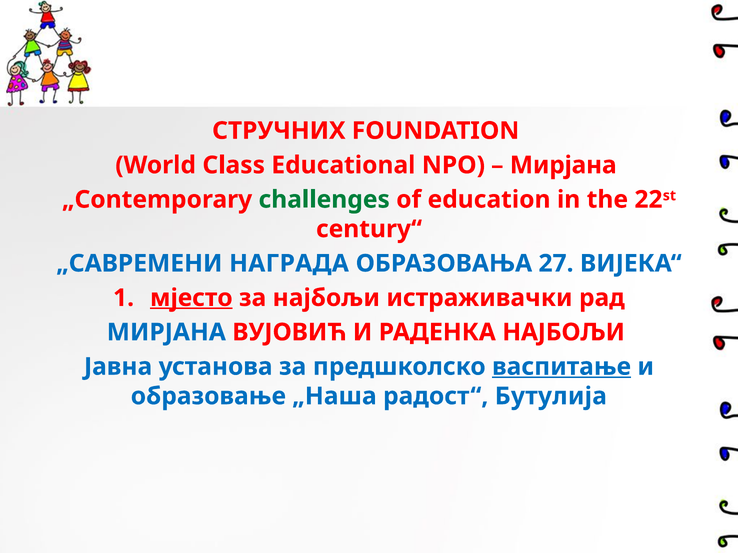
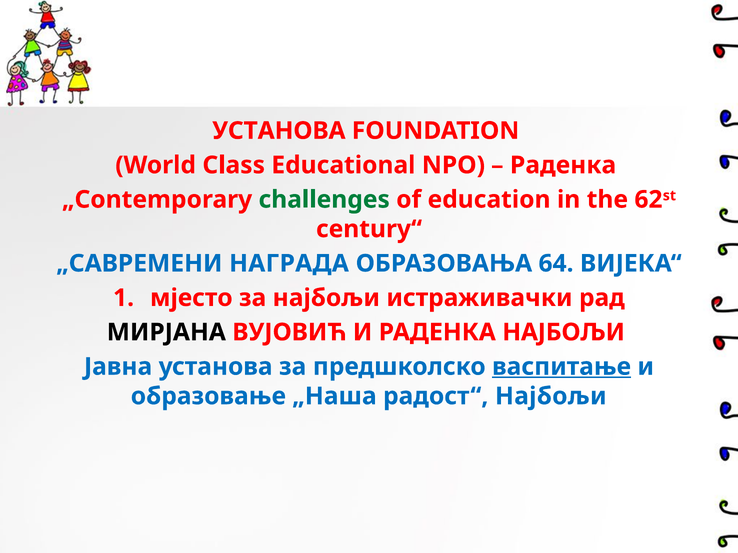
СТРУЧНИХ: СТРУЧНИХ -> УСТАНОВА (279, 131)
Мирјана: Мирјана -> Раденка (563, 165)
22: 22 -> 62 (648, 200)
27: 27 -> 64 (556, 264)
мјесто underline: present -> none (191, 298)
МИРЈАНА colour: blue -> black (166, 333)
радост“ Бутулија: Бутулија -> Најбољи (551, 397)
